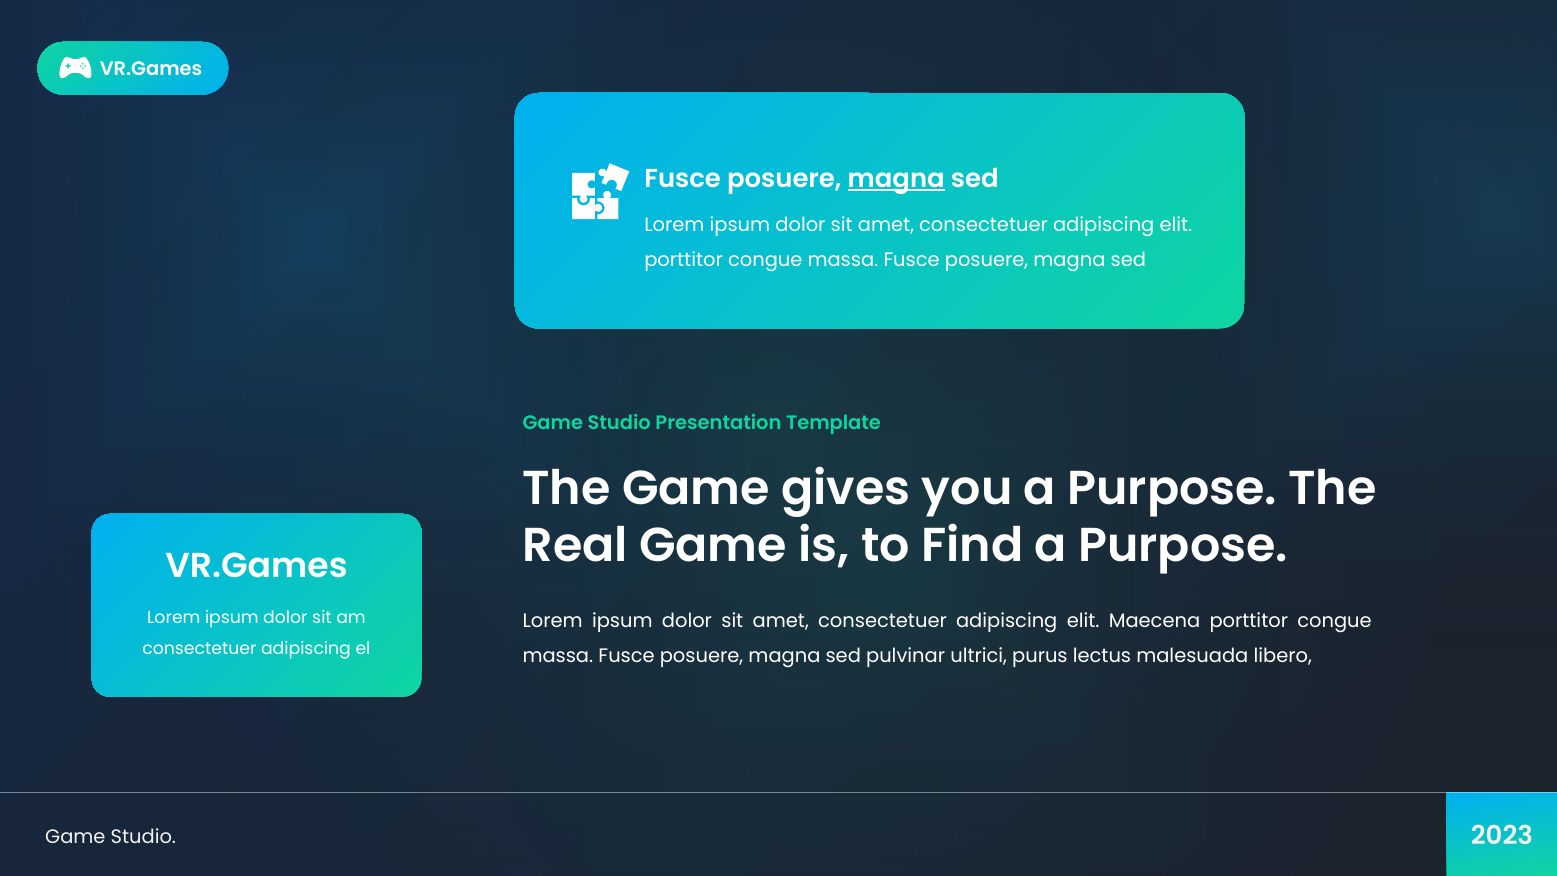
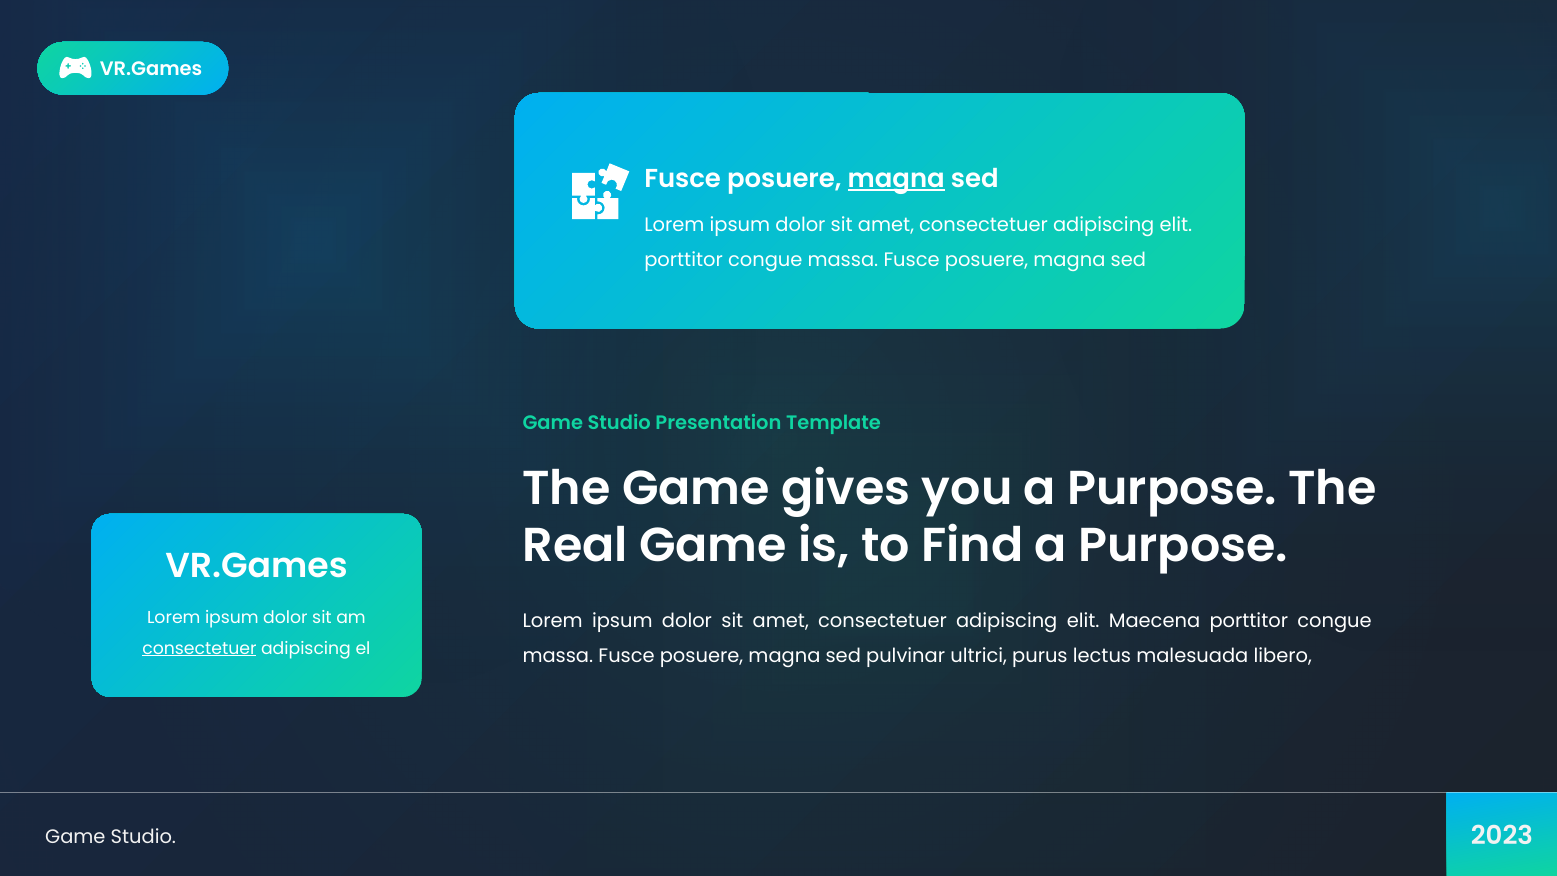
consectetuer underline: none -> present (199, 648)
